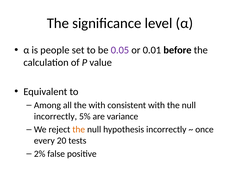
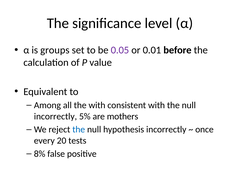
people: people -> groups (55, 50)
variance: variance -> mothers (123, 116)
the colour: orange -> blue (79, 130)
2%: 2% -> 8% (40, 154)
